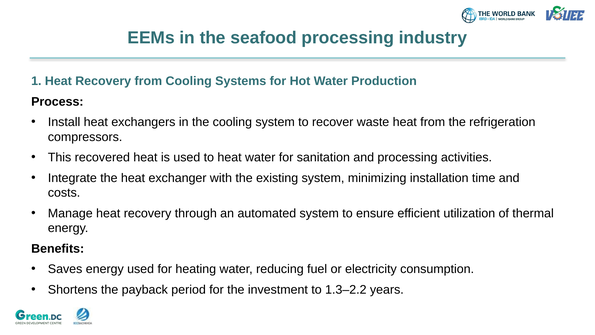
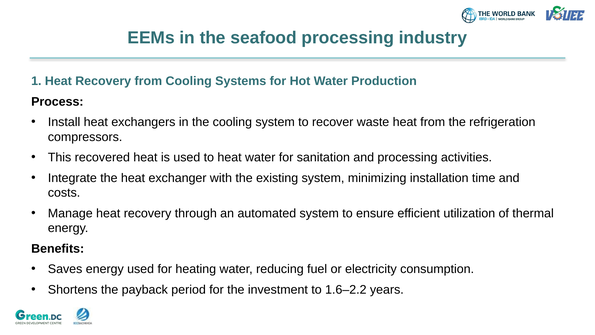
1.3–2.2: 1.3–2.2 -> 1.6–2.2 (346, 289)
